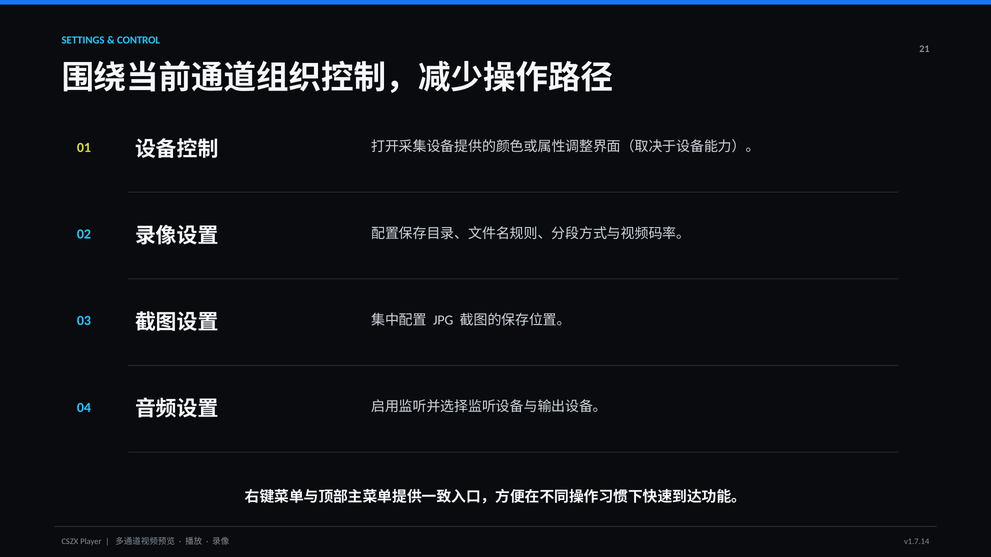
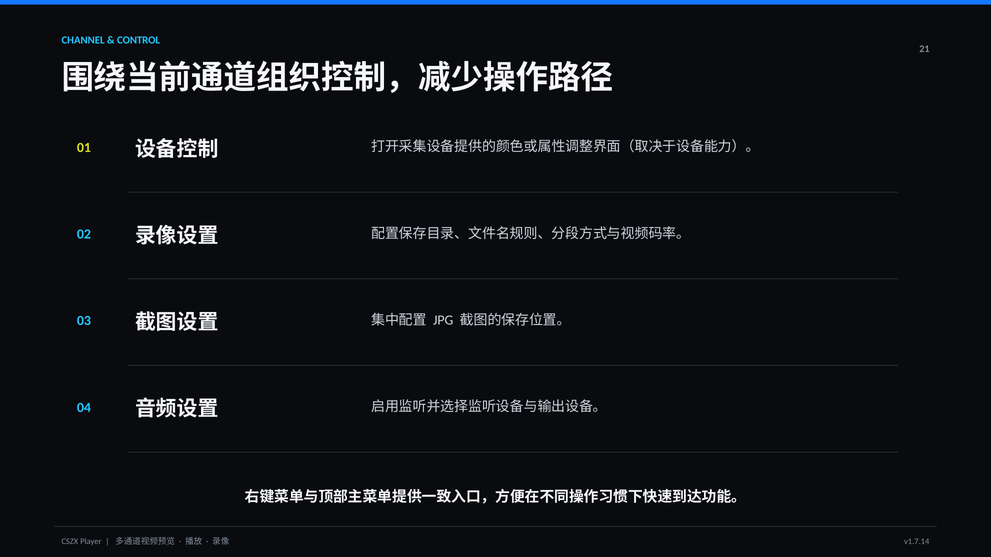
SETTINGS: SETTINGS -> CHANNEL (83, 40)
